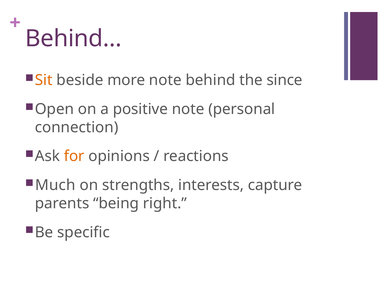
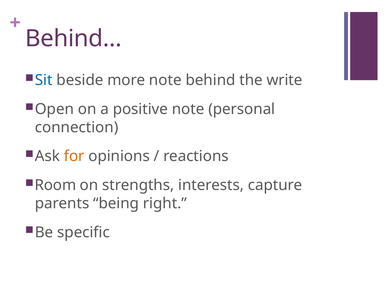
Sit colour: orange -> blue (44, 80)
since: since -> write (285, 80)
Much: Much -> Room (55, 186)
